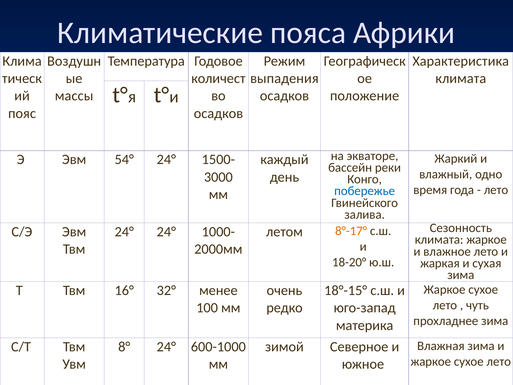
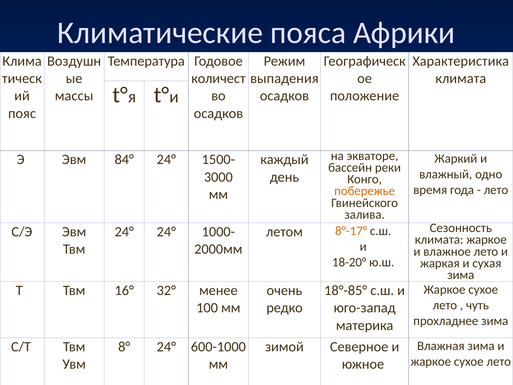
54°: 54° -> 84° (124, 159)
побережье colour: blue -> orange (365, 191)
18°-15°: 18°-15° -> 18°-85° (346, 290)
